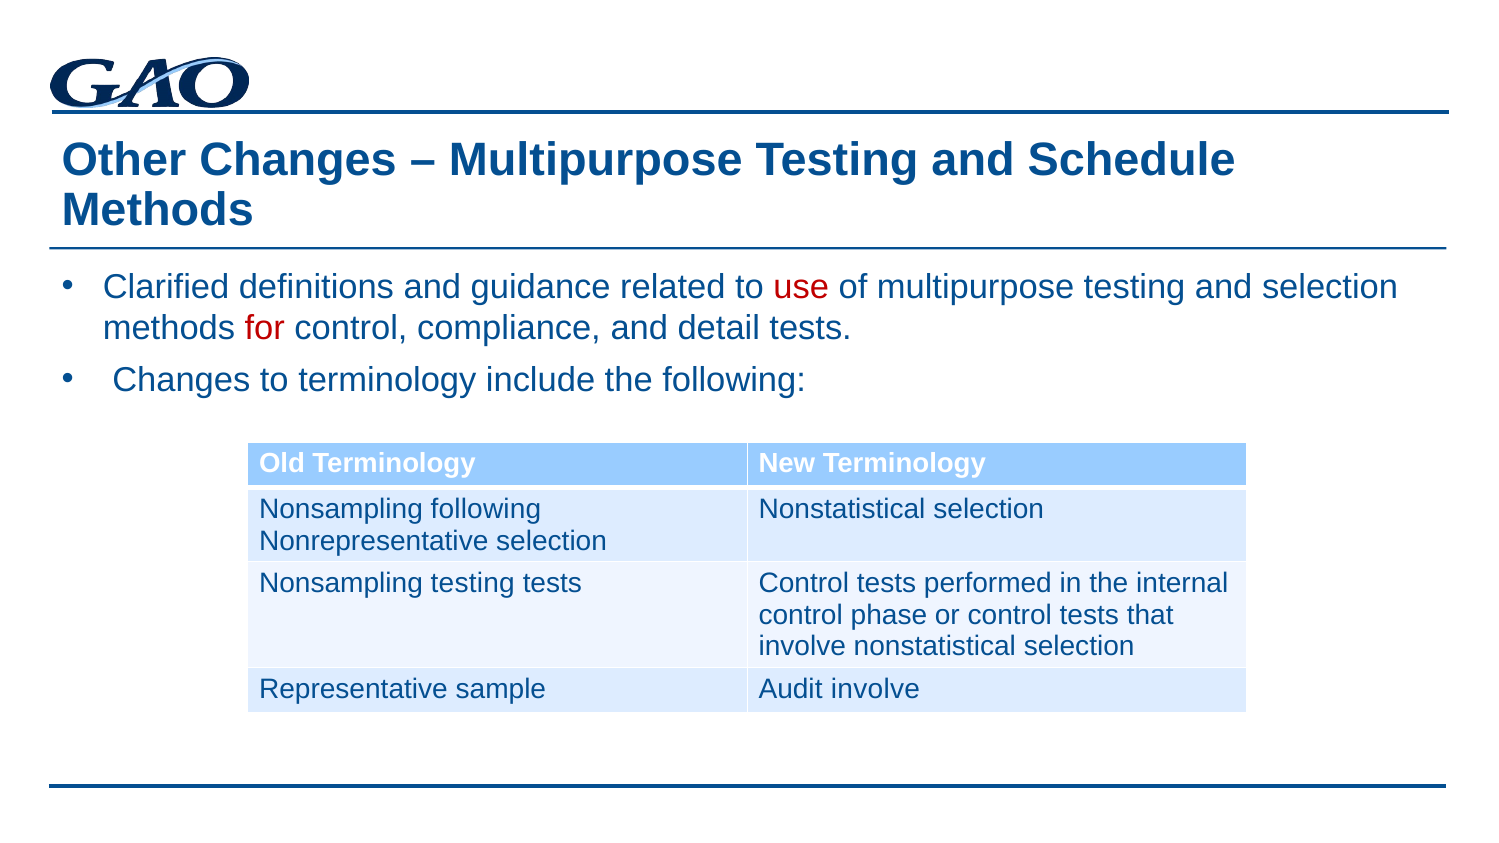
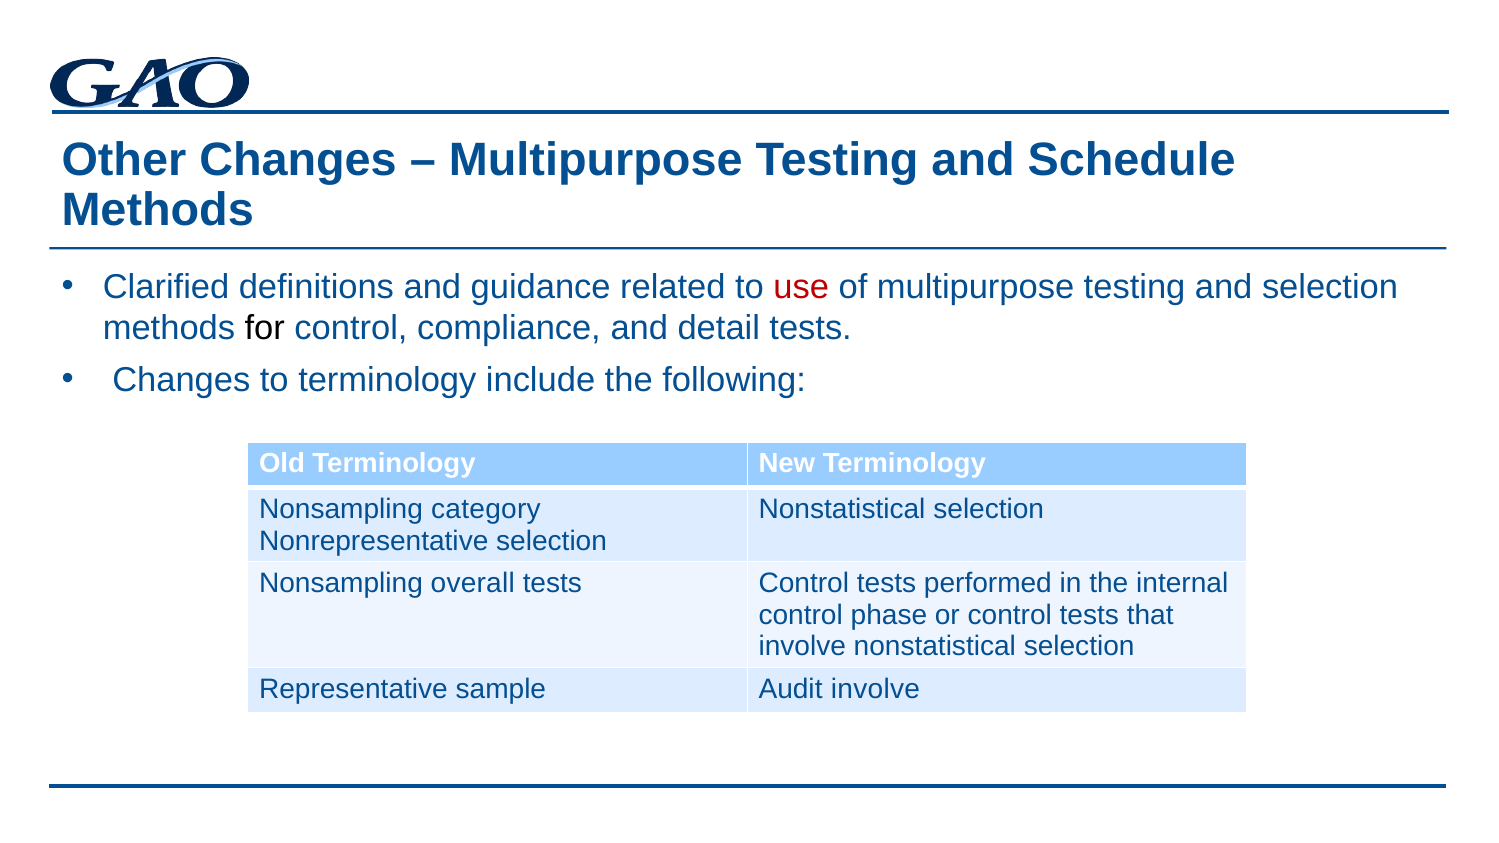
for colour: red -> black (265, 328)
Nonsampling following: following -> category (486, 509)
Nonsampling testing: testing -> overall (473, 584)
